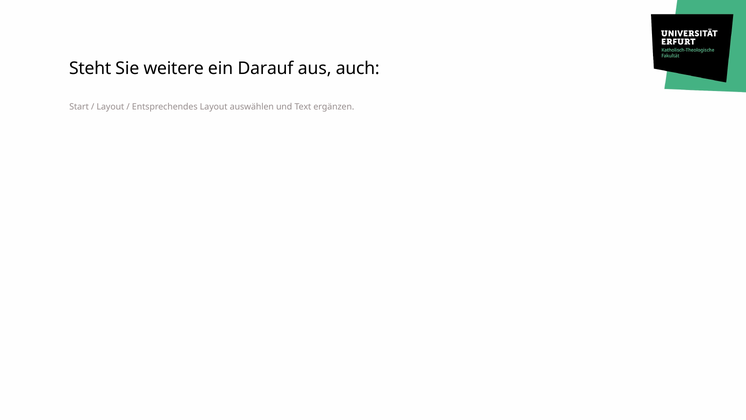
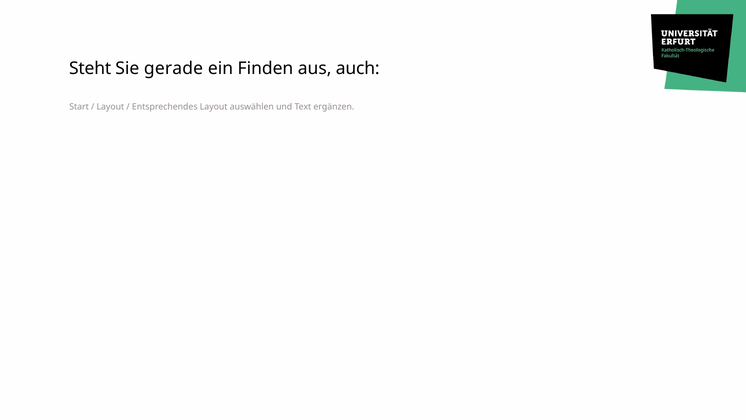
weitere: weitere -> gerade (174, 69)
Darauf: Darauf -> Finden (265, 69)
